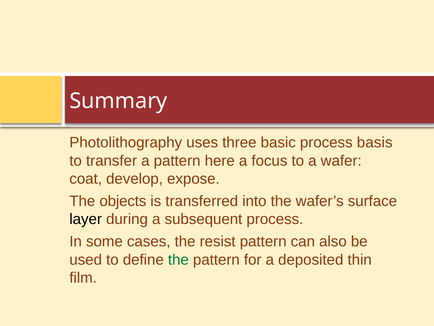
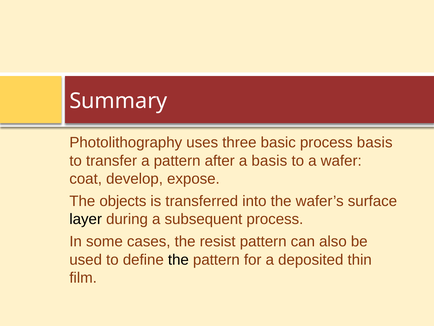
here: here -> after (220, 161)
a focus: focus -> basis (269, 161)
the colour: green -> black (178, 259)
